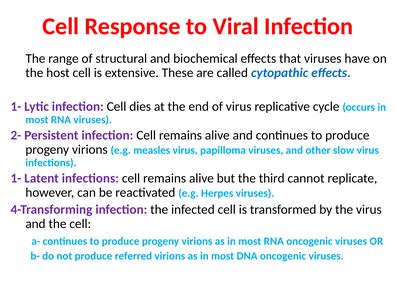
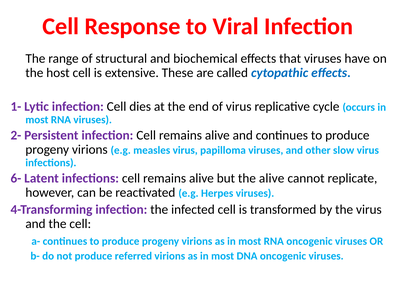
1-: 1- -> 6- (16, 178)
the third: third -> alive (272, 178)
